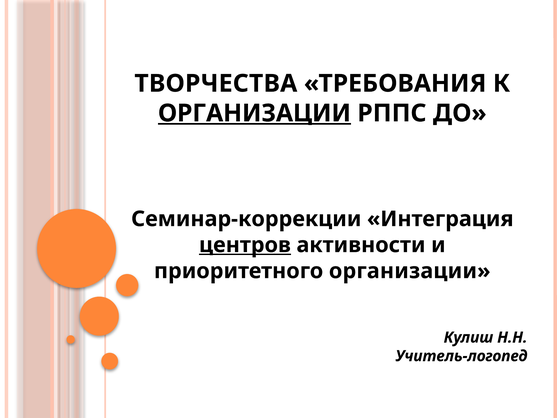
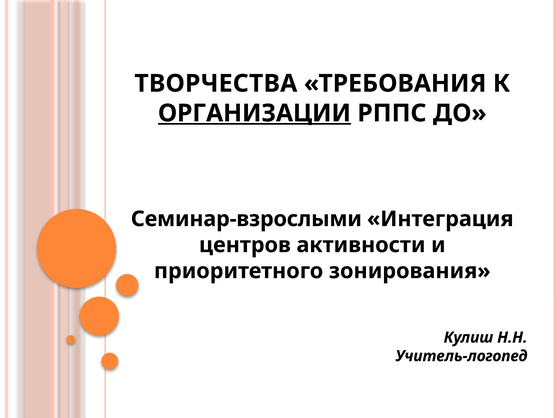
Семинар-коррекции: Семинар-коррекции -> Семинар-взрослыми (246, 219)
центров underline: present -> none (245, 245)
приоритетного организации: организации -> зонирования (410, 271)
